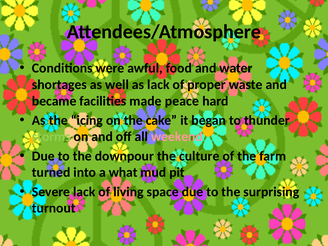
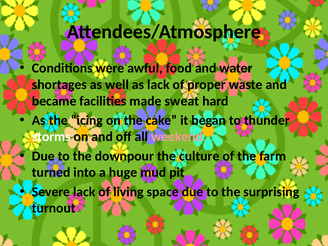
peace: peace -> sweat (182, 101)
storms colour: light green -> white (51, 137)
what: what -> huge (123, 172)
